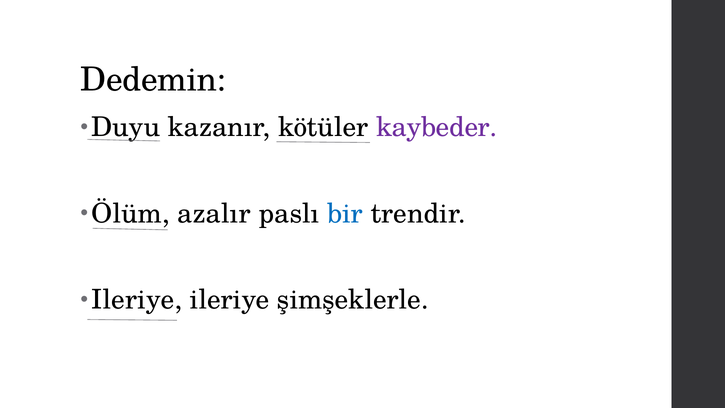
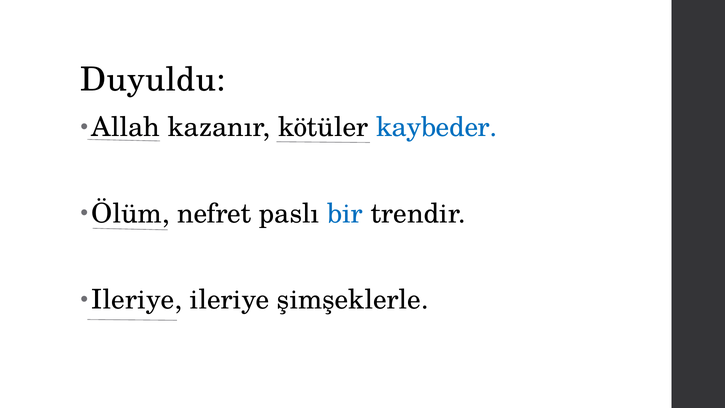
Dedemin: Dedemin -> Duyuldu (153, 80)
Duyu: Duyu -> Allah (126, 127)
kaybeder colour: purple -> blue (437, 127)
azalır: azalır -> nefret (214, 213)
